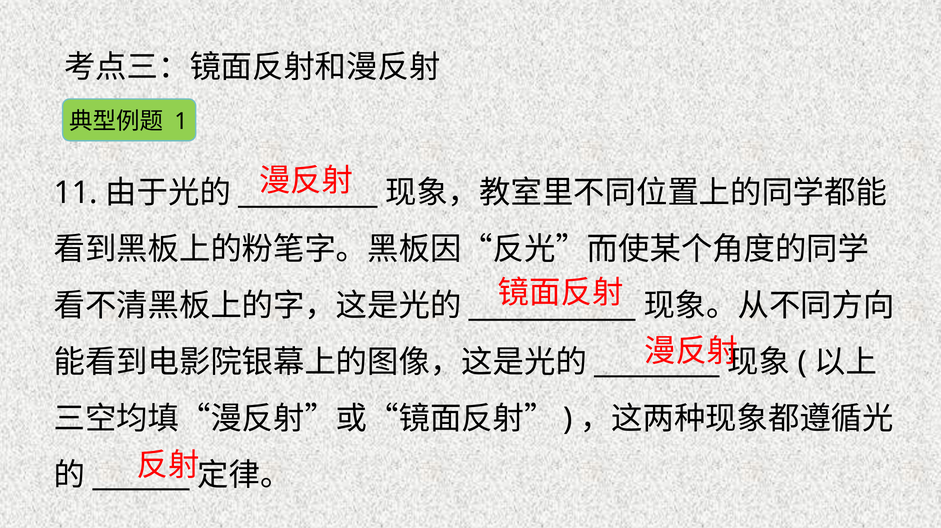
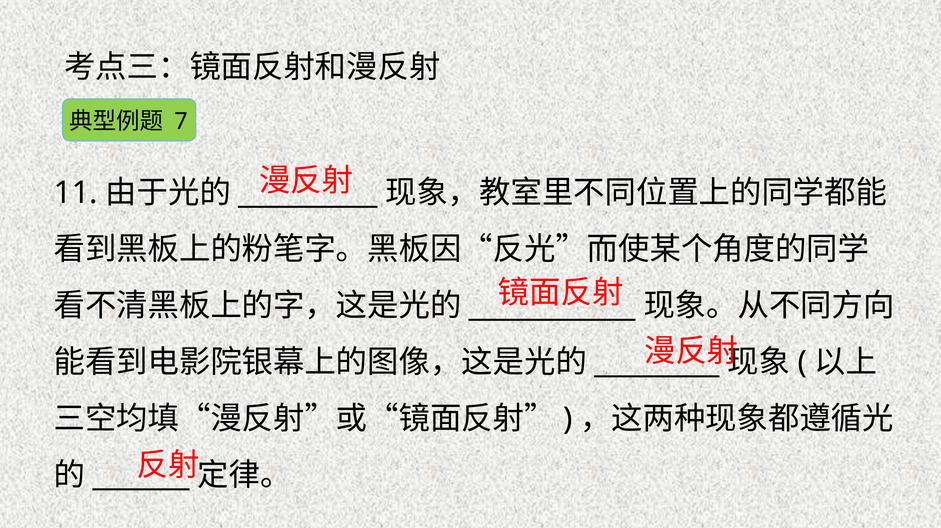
1: 1 -> 7 (181, 121)
